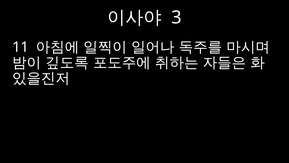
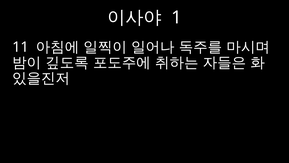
3: 3 -> 1 (176, 17)
